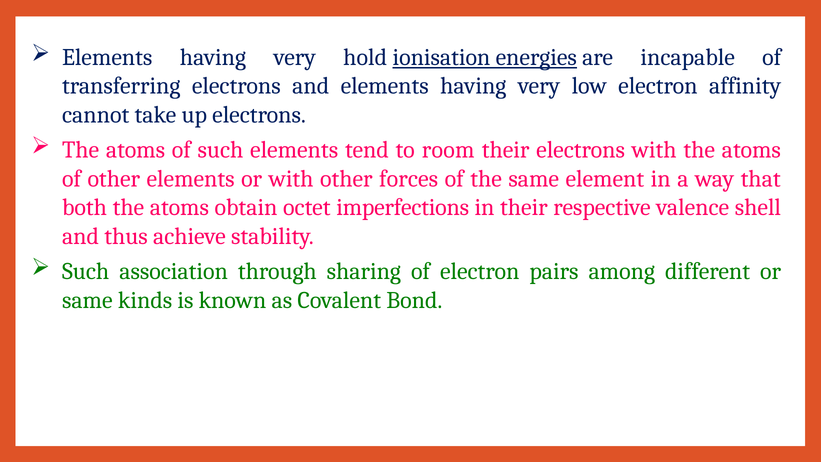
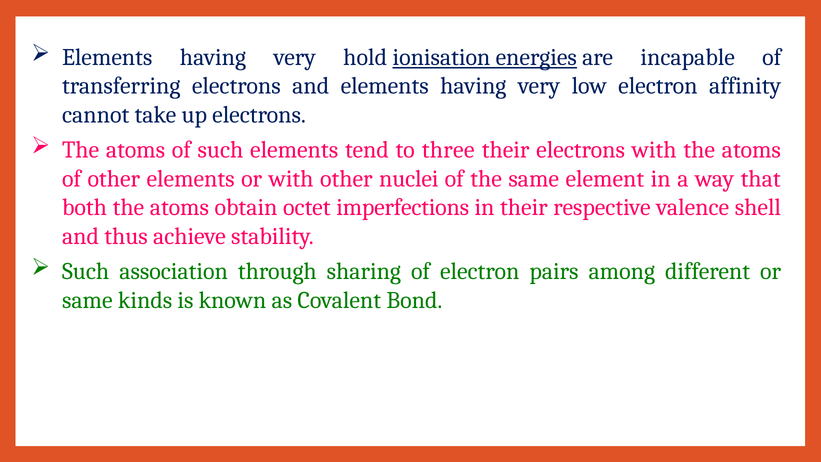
room: room -> three (448, 150)
forces: forces -> nuclei (409, 179)
